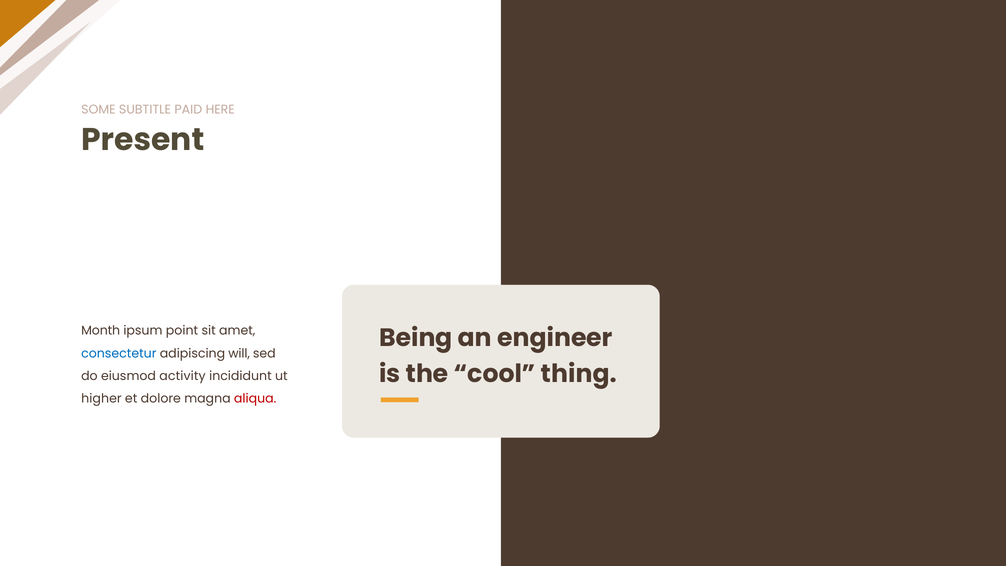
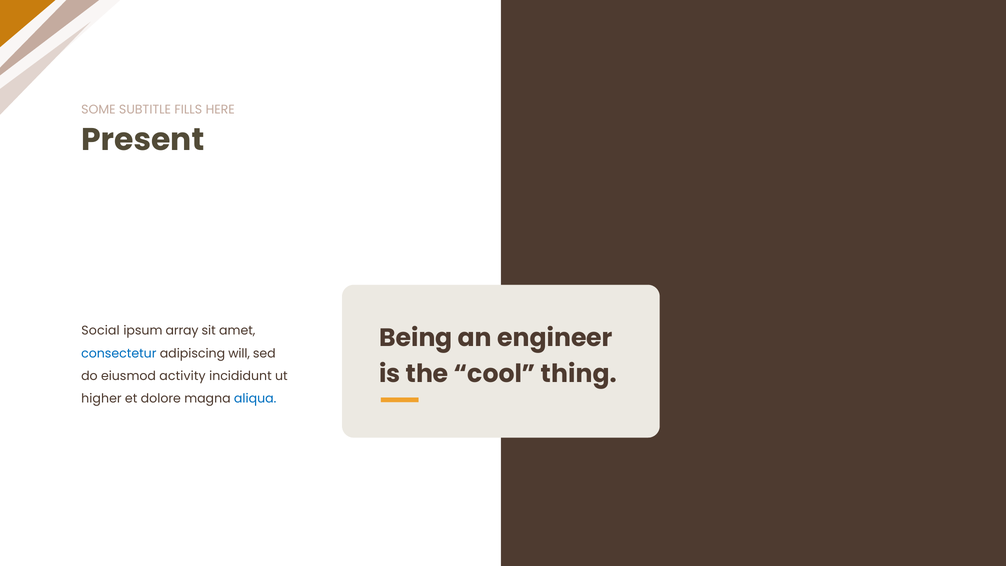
PAID: PAID -> FILLS (188, 110)
Month: Month -> Social (101, 331)
point: point -> array (182, 331)
aliqua colour: red -> blue (255, 399)
